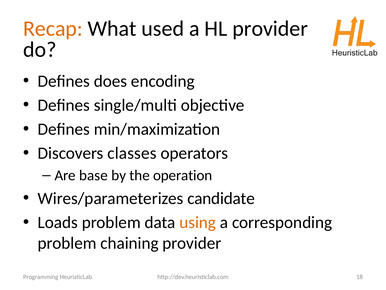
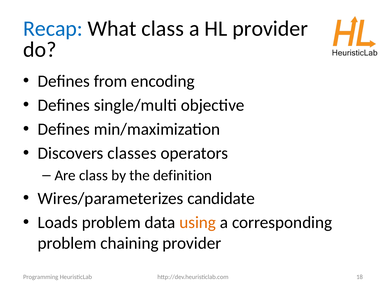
Recap colour: orange -> blue (53, 28)
What used: used -> class (163, 28)
does: does -> from (111, 81)
Are base: base -> class (94, 175)
operation: operation -> definition (183, 175)
